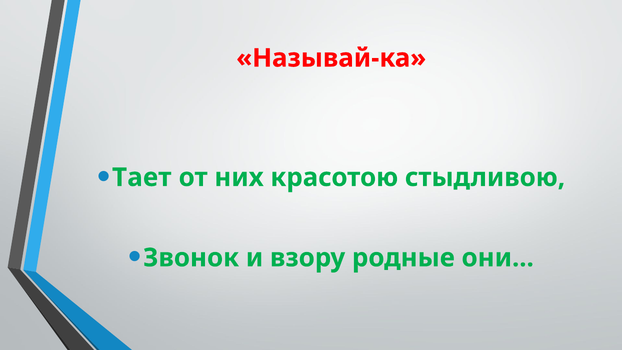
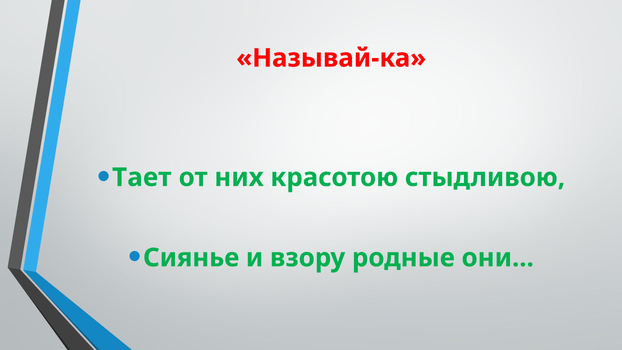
Звонок: Звонок -> Сиянье (191, 258)
